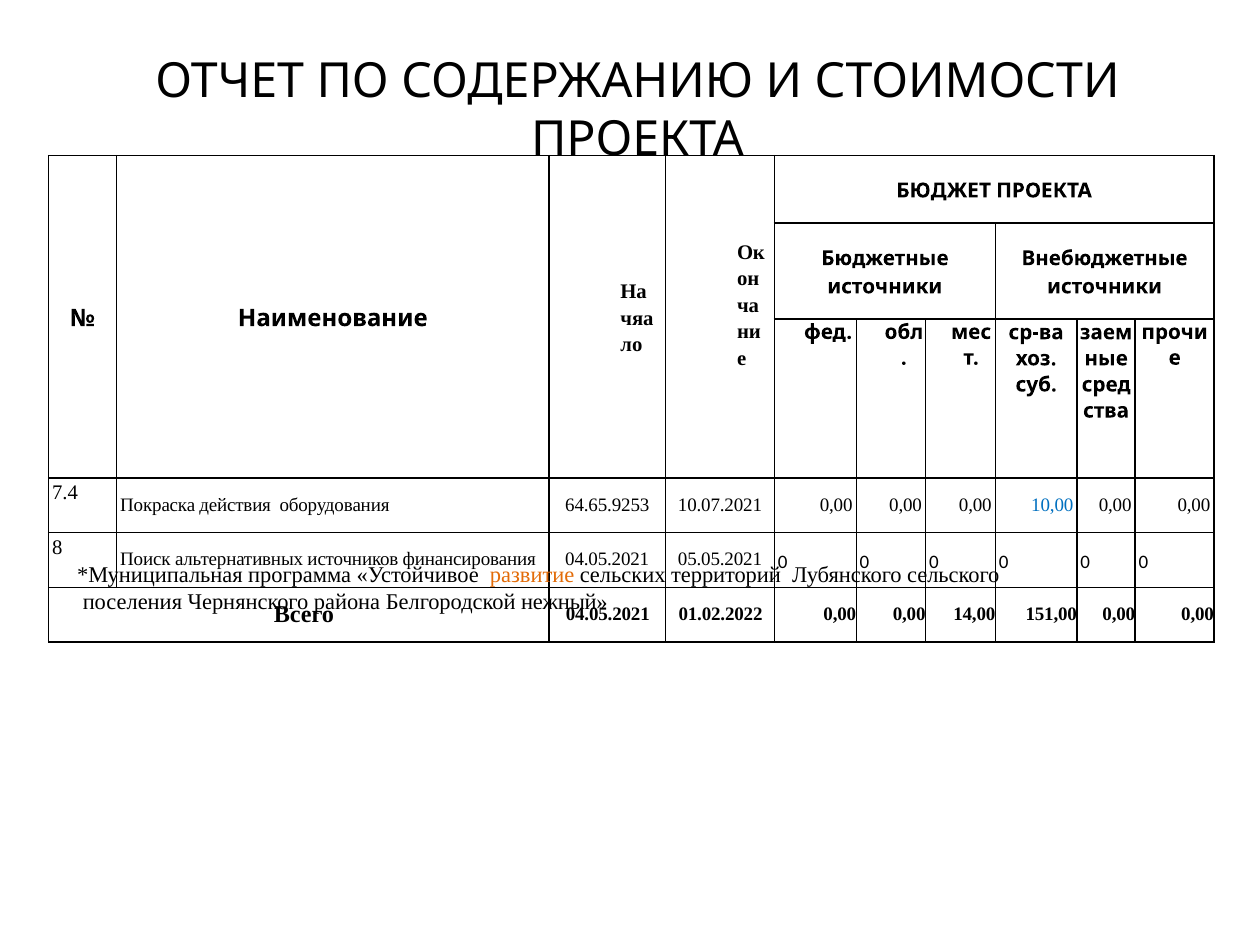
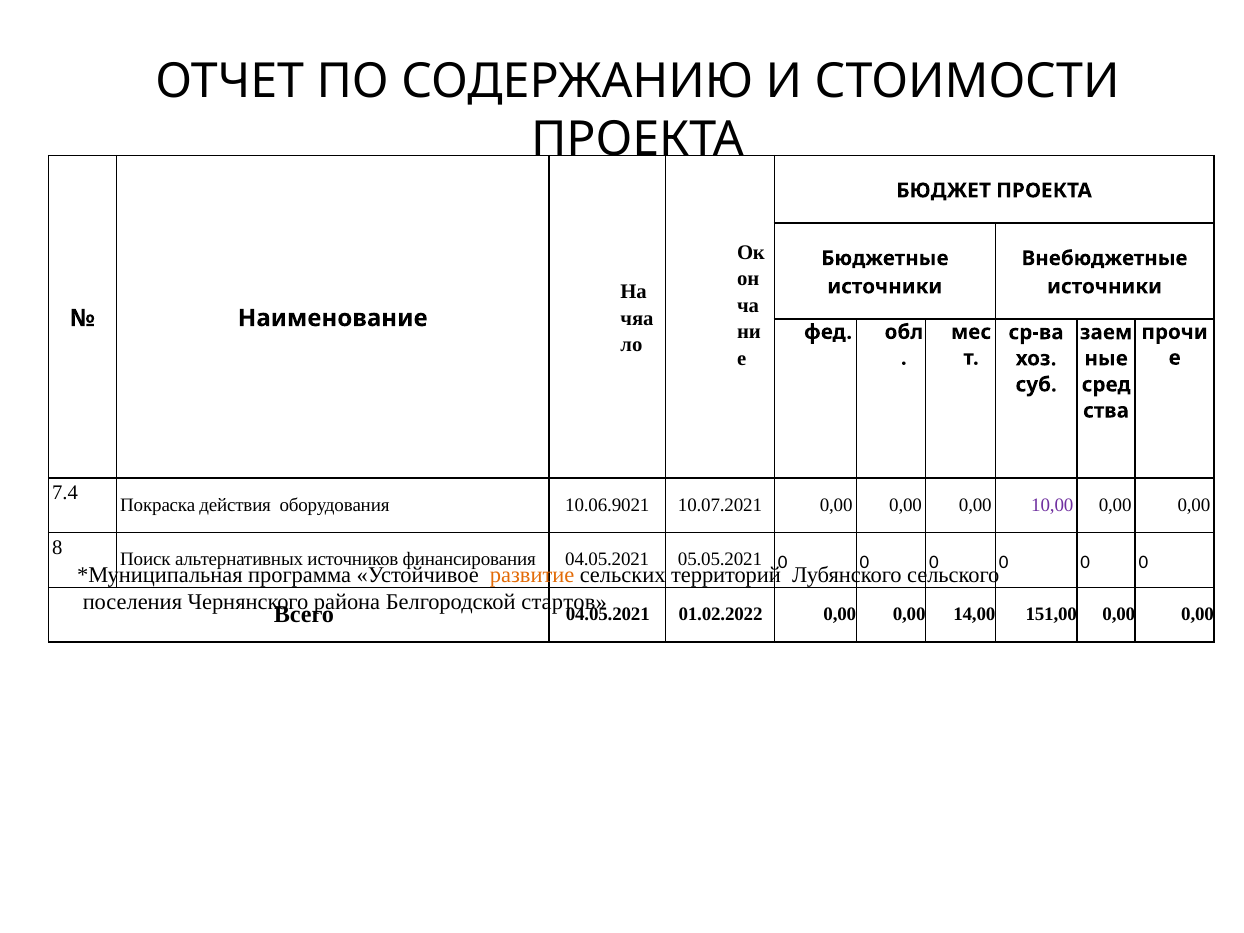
64.65.9253: 64.65.9253 -> 10.06.9021 (607, 505)
10,00 colour: blue -> purple (1052, 505)
нежный: нежный -> стартов (564, 602)
